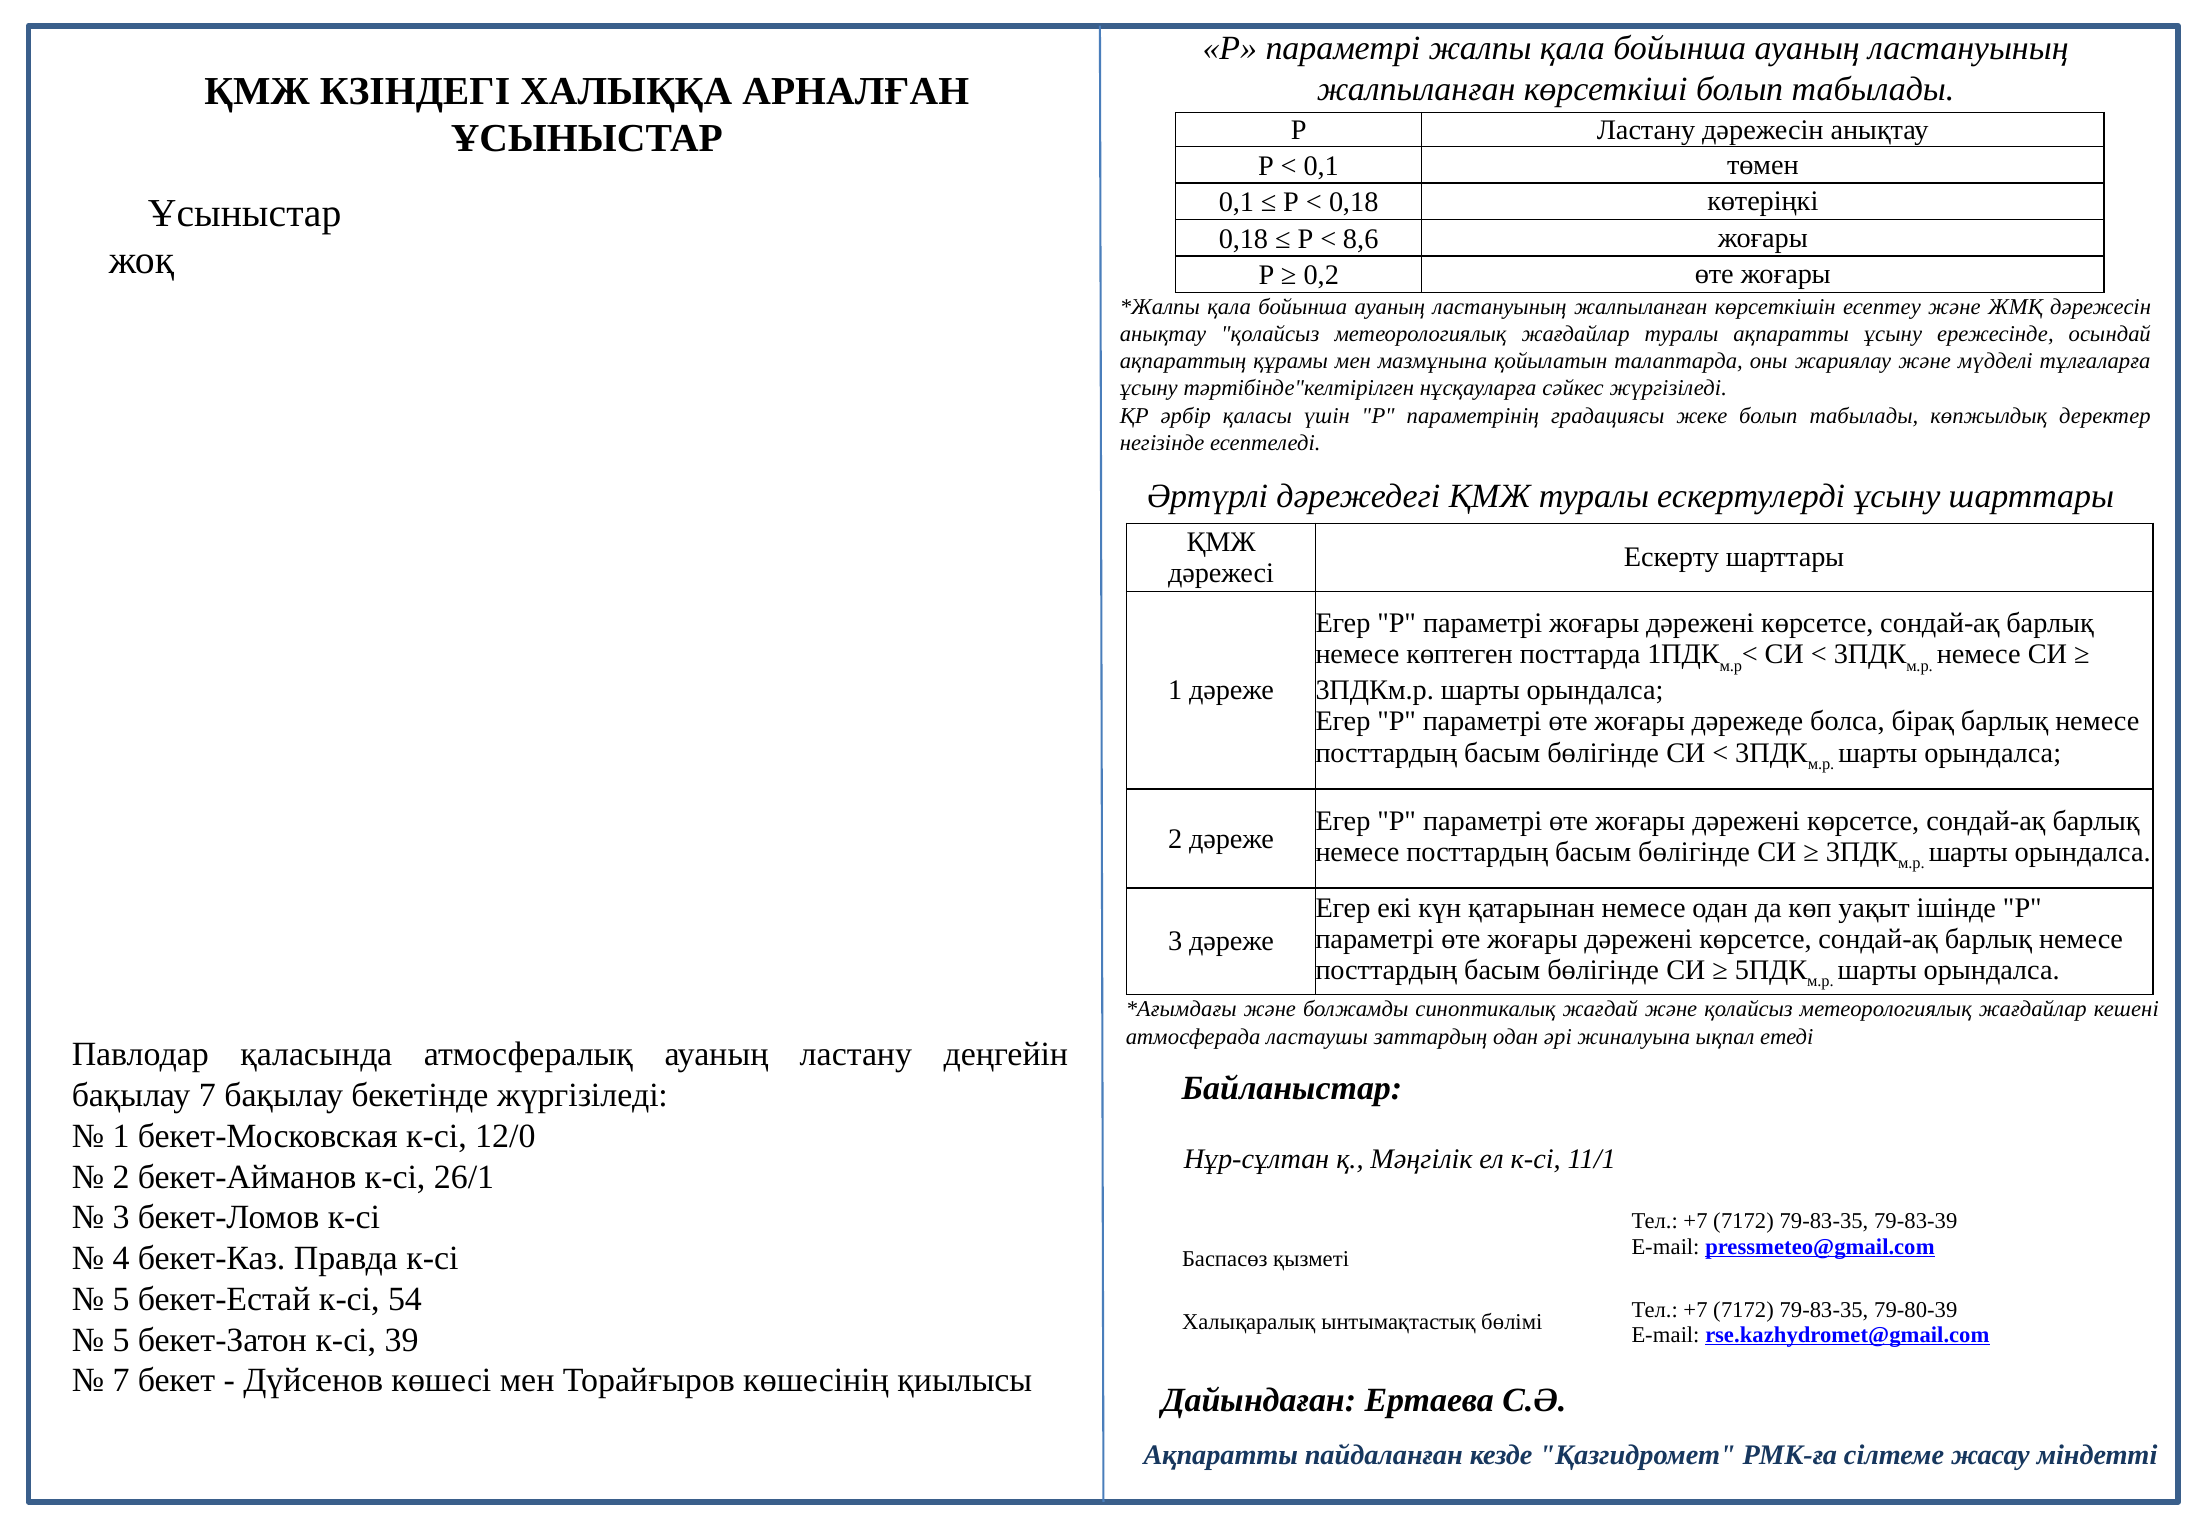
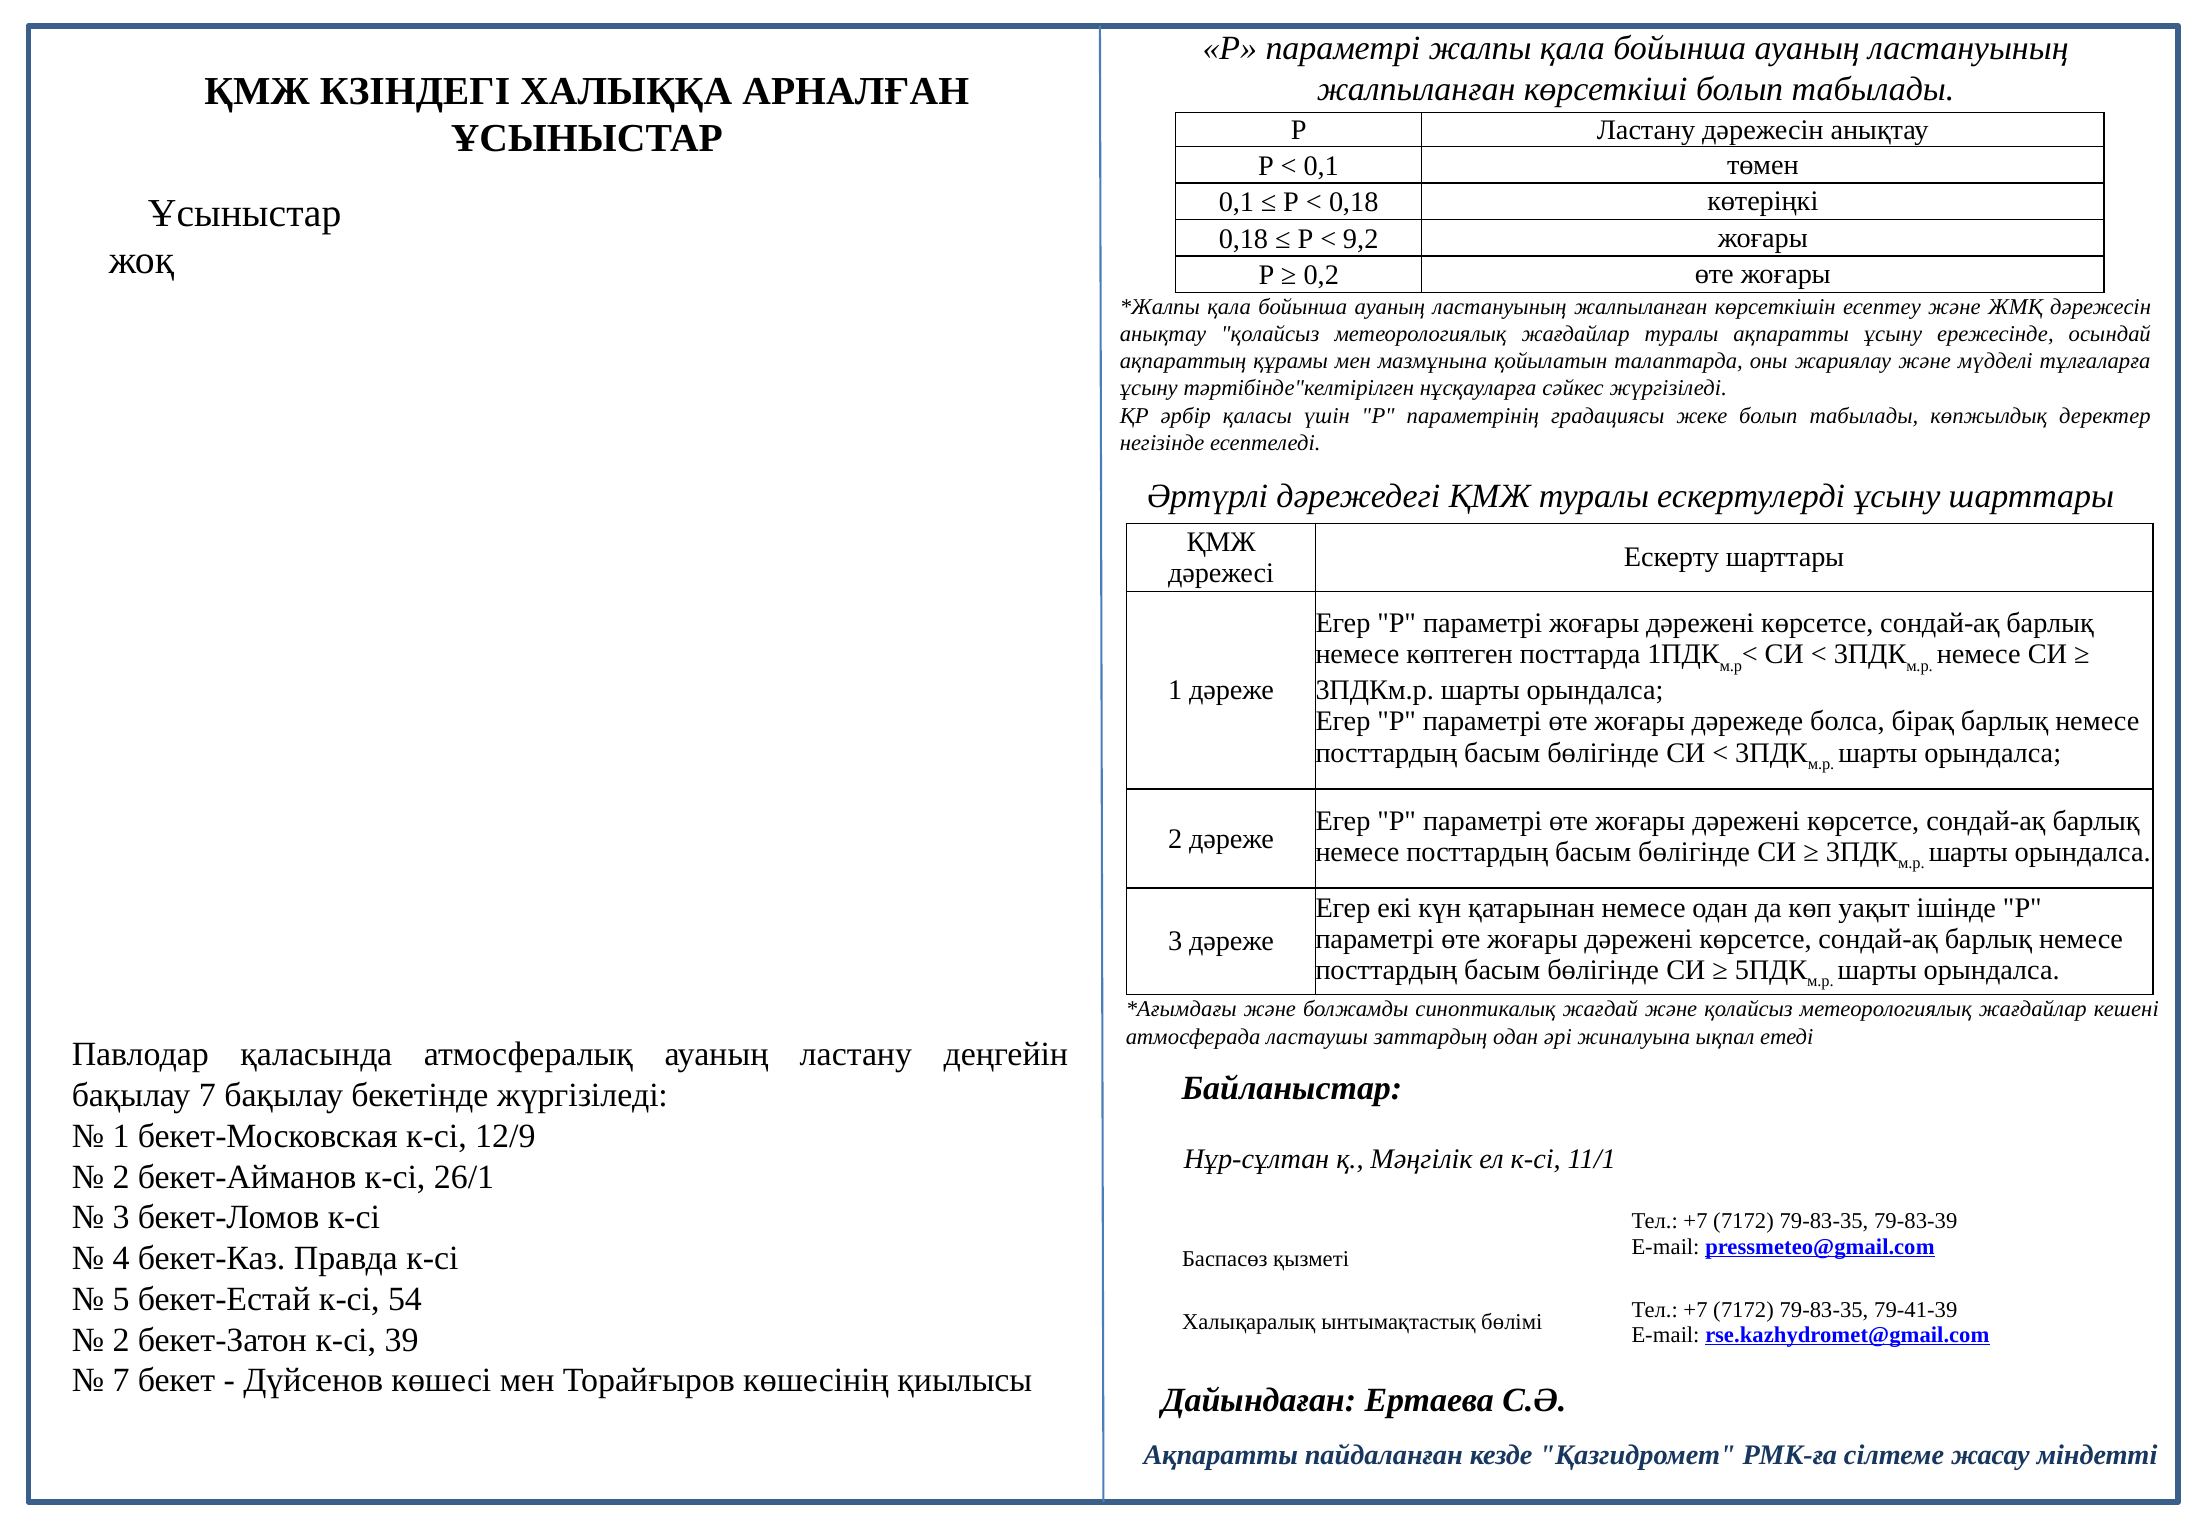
8,6: 8,6 -> 9,2 (1361, 239)
12/0: 12/0 -> 12/9 (505, 1136)
79-80-39: 79-80-39 -> 79-41-39 (1916, 1310)
5: 5 -> 2 (121, 1340)
